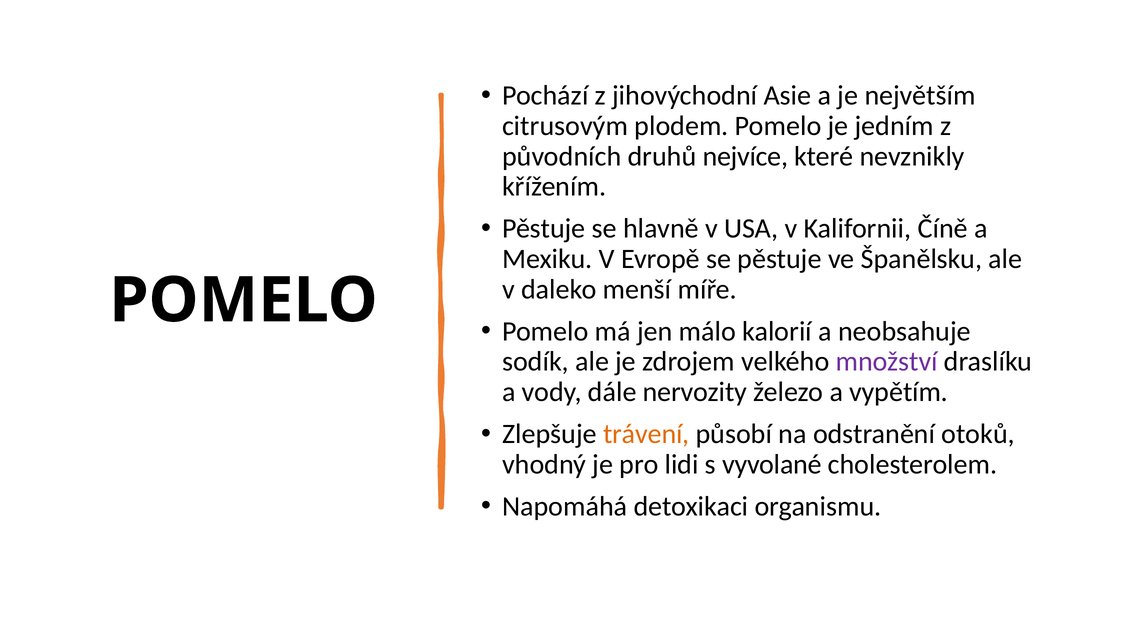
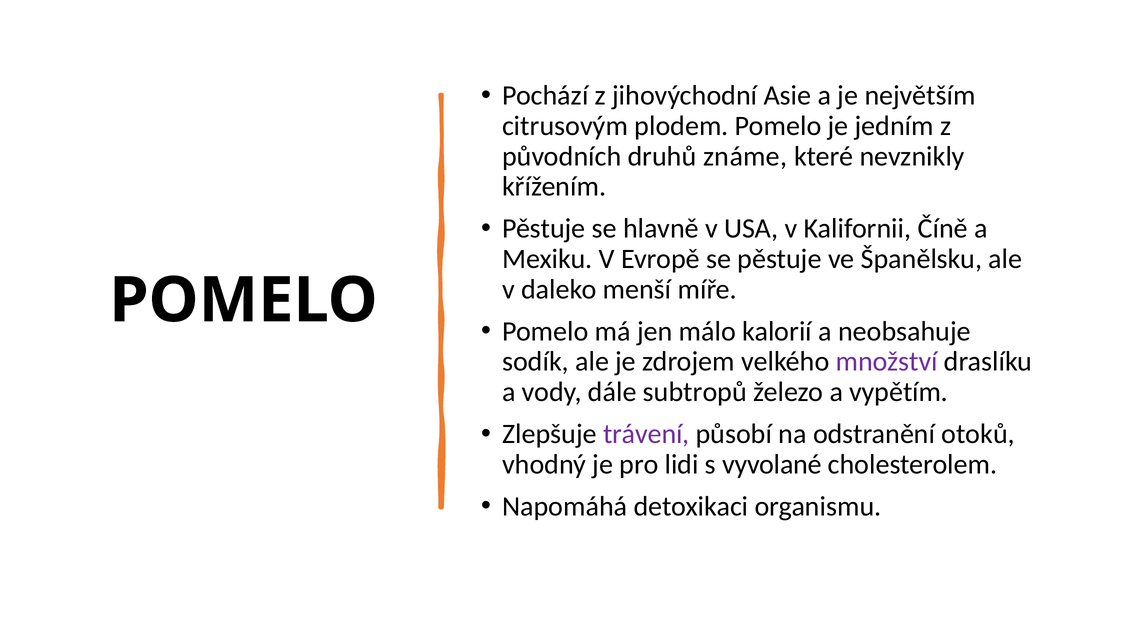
nejvíce: nejvíce -> známe (745, 156)
nervozity: nervozity -> subtropů (695, 392)
trávení colour: orange -> purple (646, 434)
